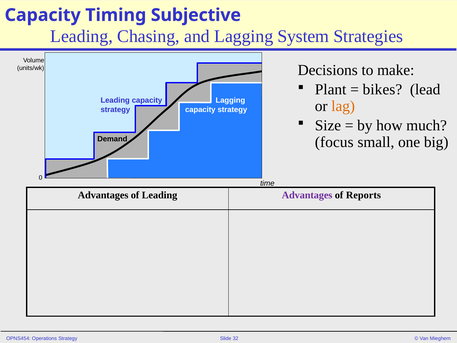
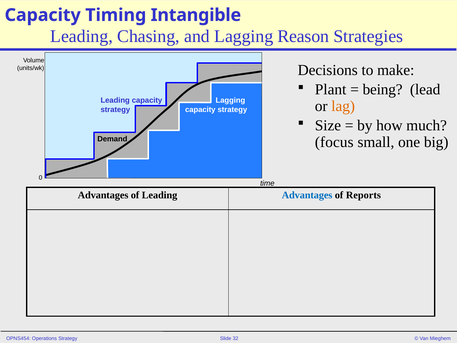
Subjective: Subjective -> Intangible (196, 15)
System: System -> Reason (303, 36)
bikes: bikes -> being (383, 90)
Advantages colour: purple -> blue (307, 195)
